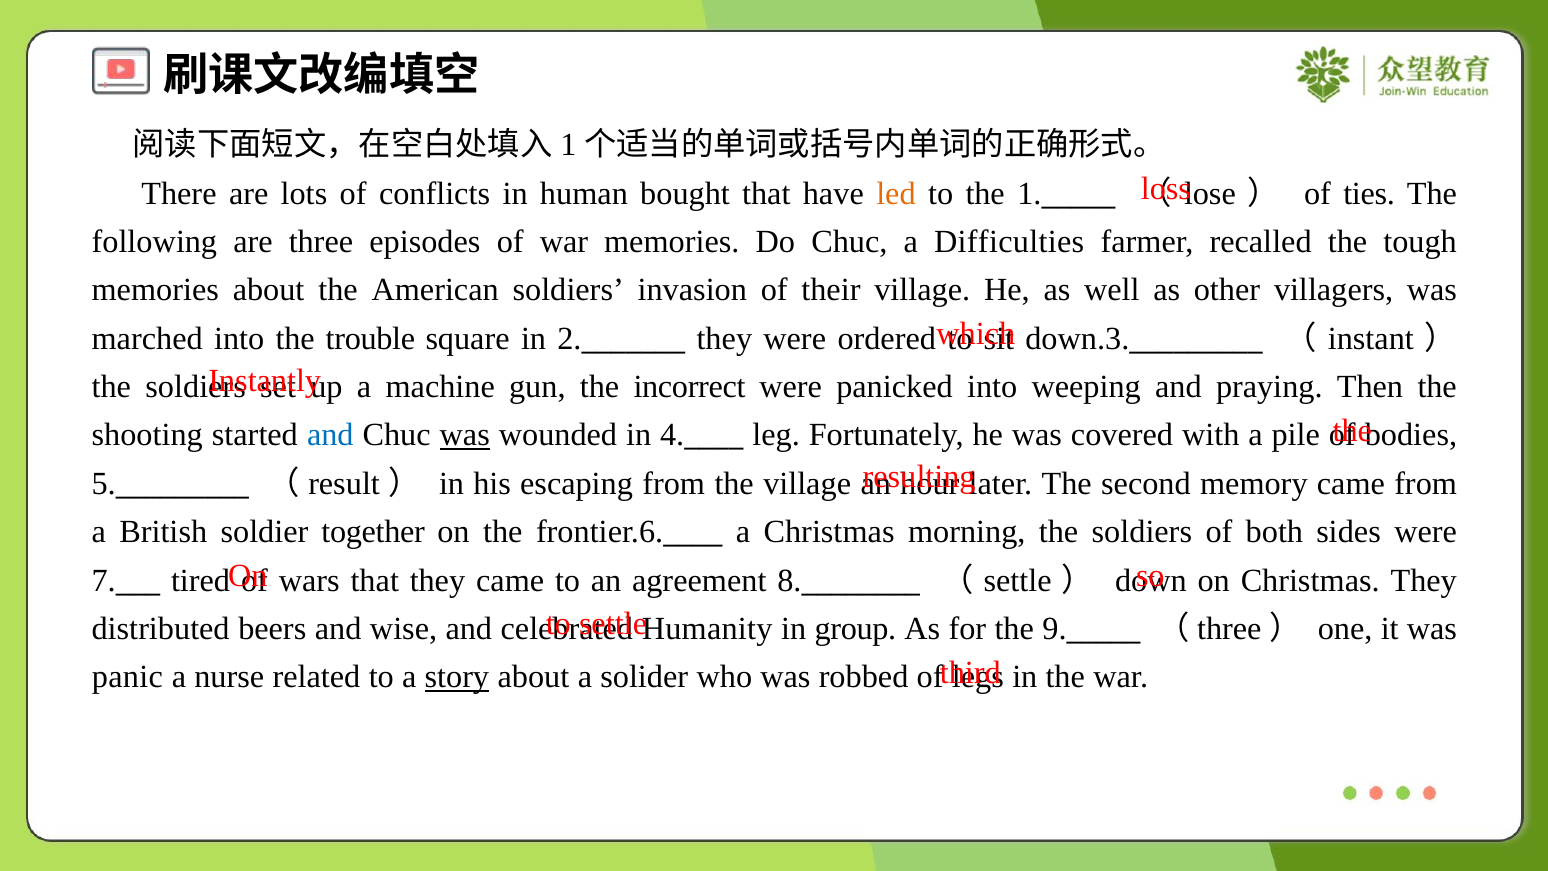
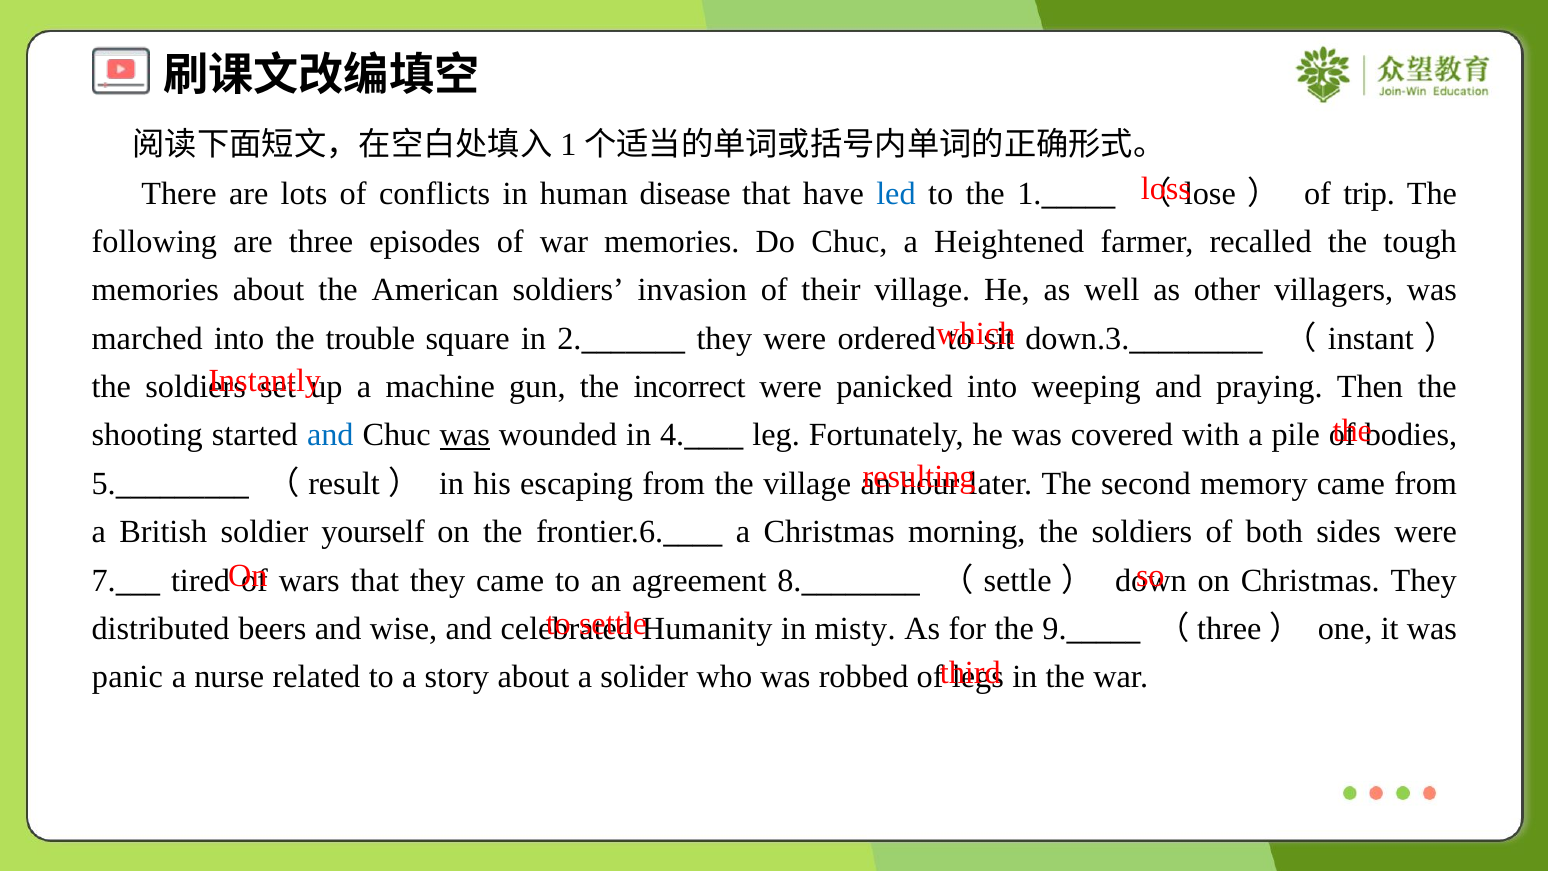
bought: bought -> disease (685, 193)
led colour: orange -> blue (896, 193)
ties: ties -> trip (1369, 193)
Difficulties: Difficulties -> Heightened (1009, 242)
together: together -> yourself (373, 532)
group: group -> misty (855, 629)
story underline: present -> none (457, 677)
